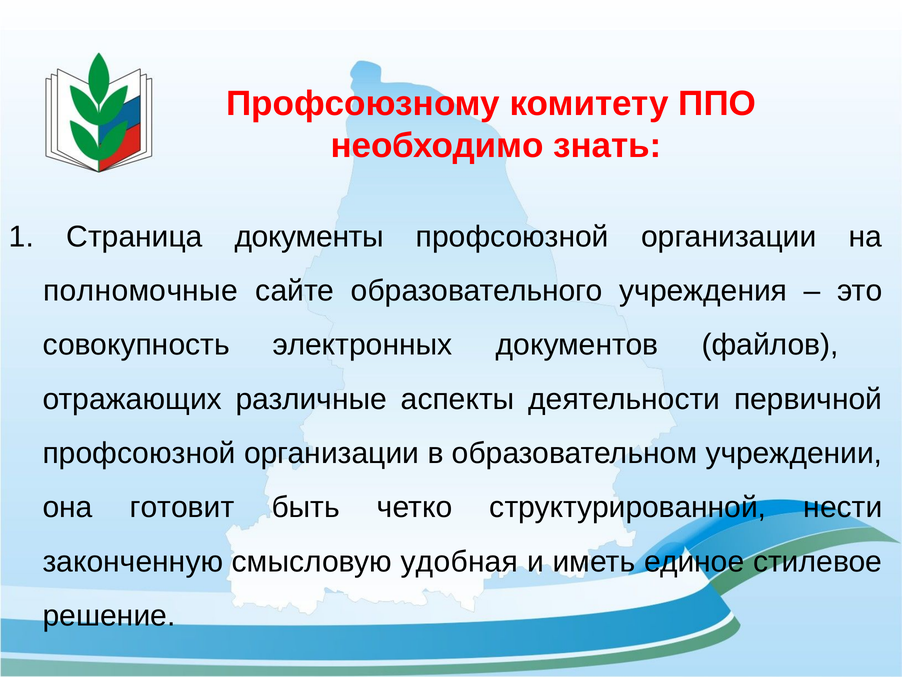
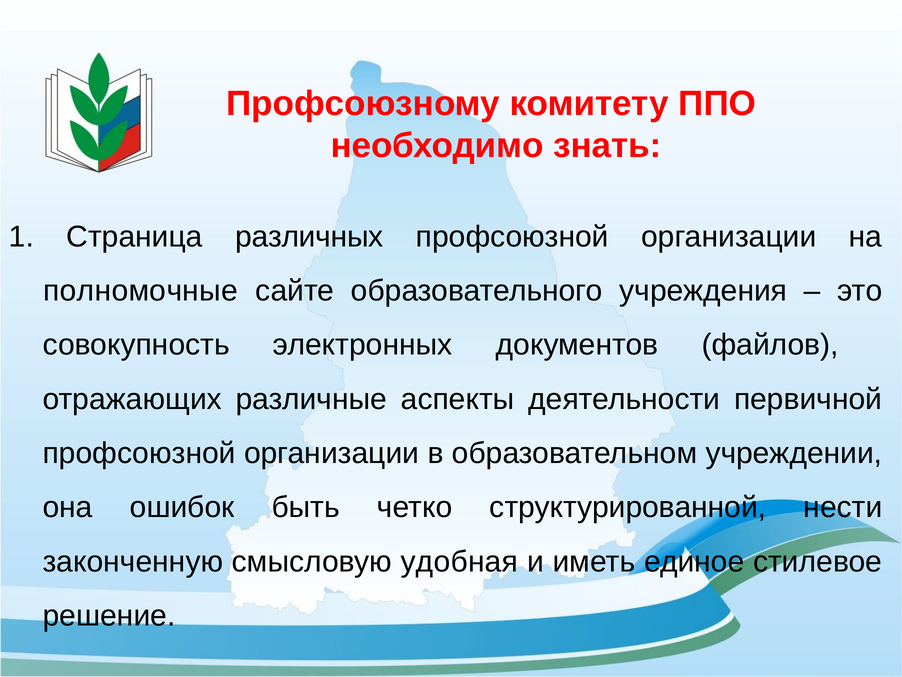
документы: документы -> различных (309, 237)
готовит: готовит -> ошибок (182, 507)
